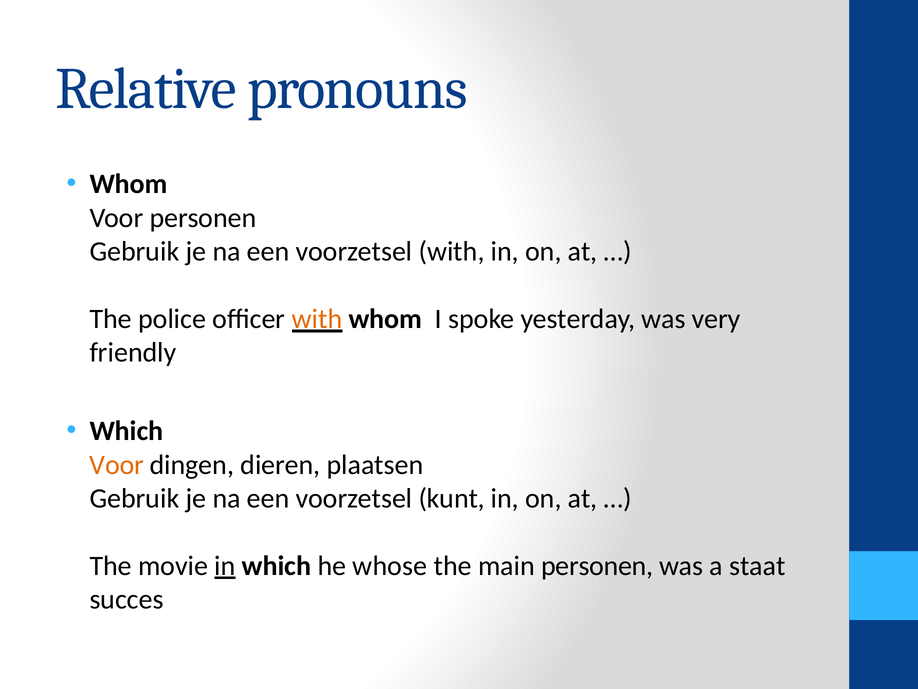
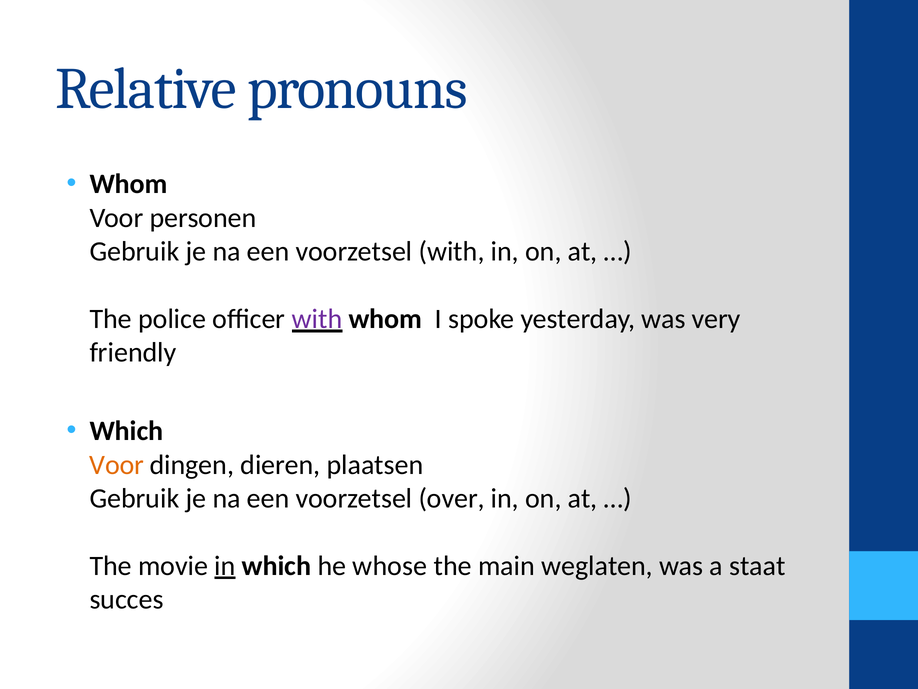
with colour: orange -> purple (317, 319)
kunt: kunt -> over (452, 498)
main personen: personen -> weglaten (597, 565)
